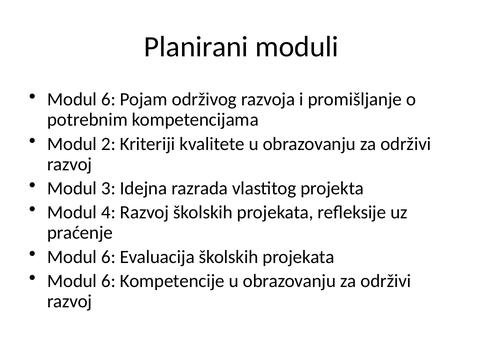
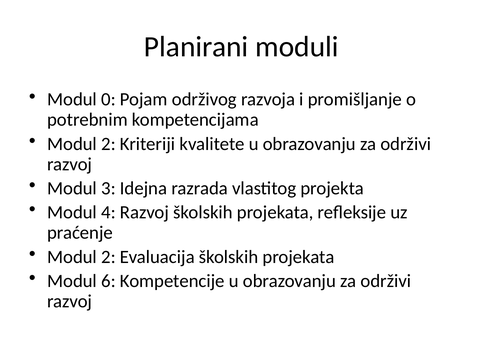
6: 6 -> 0 (108, 100)
6: 6 -> 2 (108, 257)
